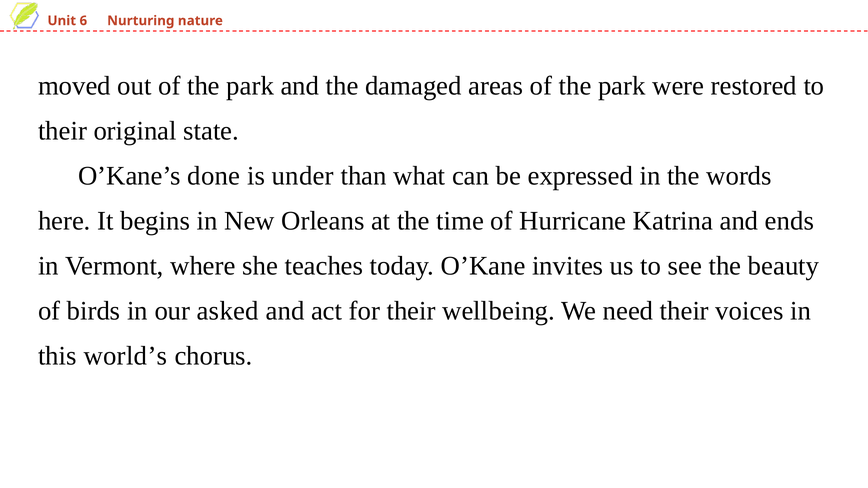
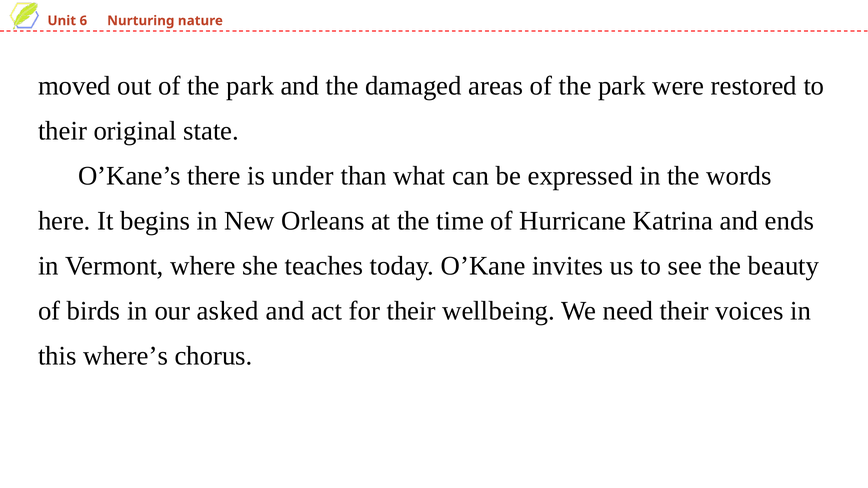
done: done -> there (214, 176)
world’s: world’s -> where’s (126, 356)
